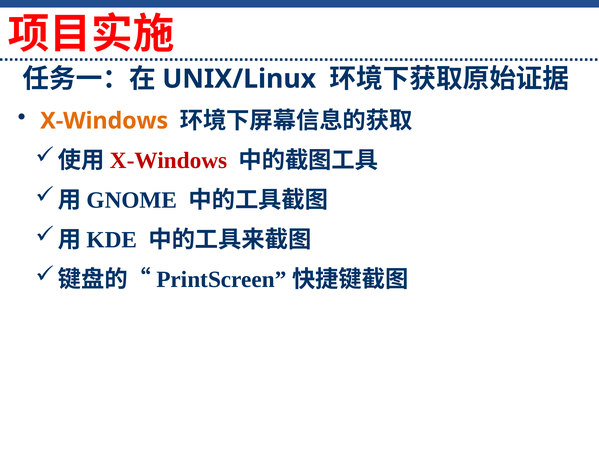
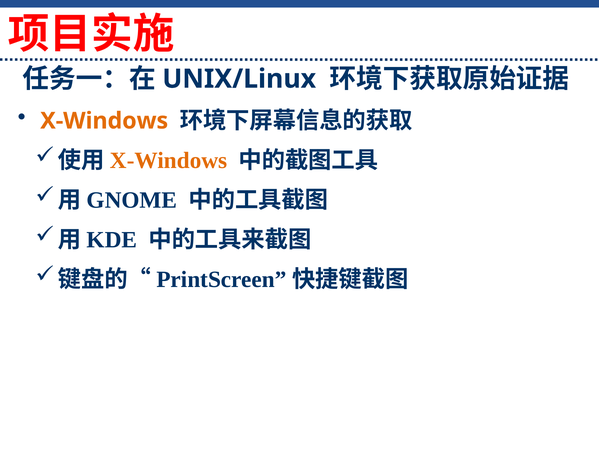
X-Windows colour: red -> orange (169, 160)
